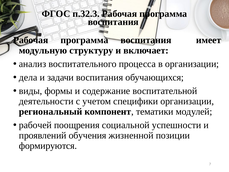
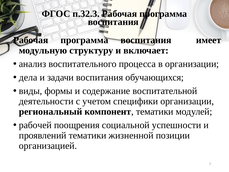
проявлений обучения: обучения -> тематики (88, 135)
формируются: формируются -> организацией (48, 146)
